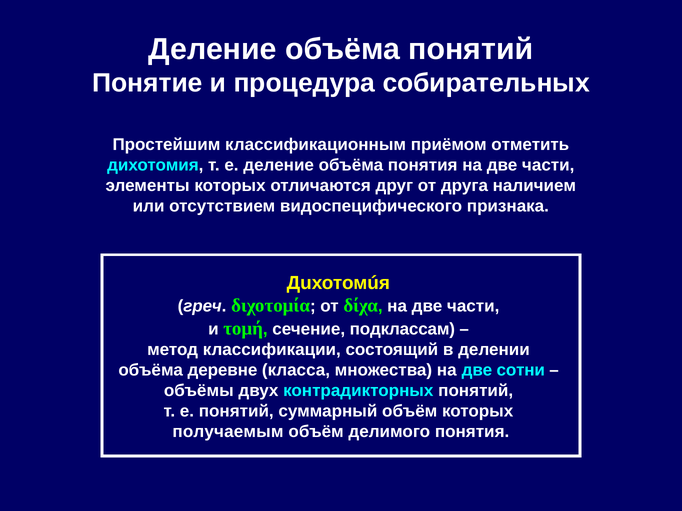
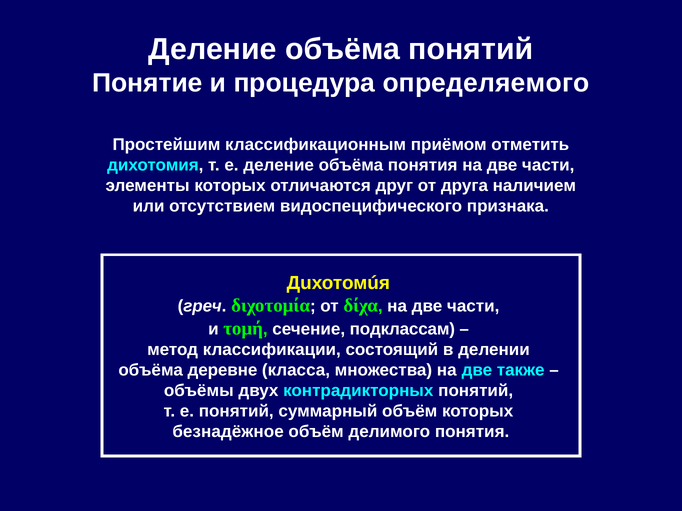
собирательных: собирательных -> определяемого (486, 83)
сотни: сотни -> также (521, 371)
получаемым: получаемым -> безнадёжное (228, 432)
